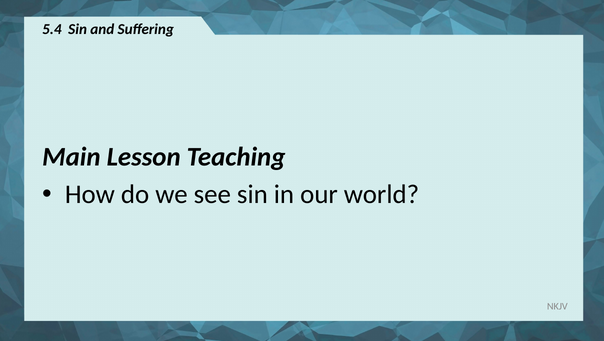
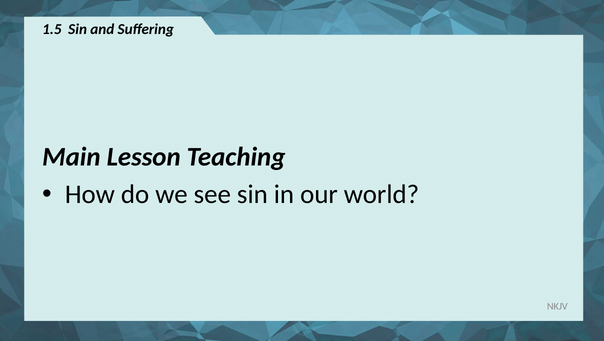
5.4: 5.4 -> 1.5 (52, 29)
